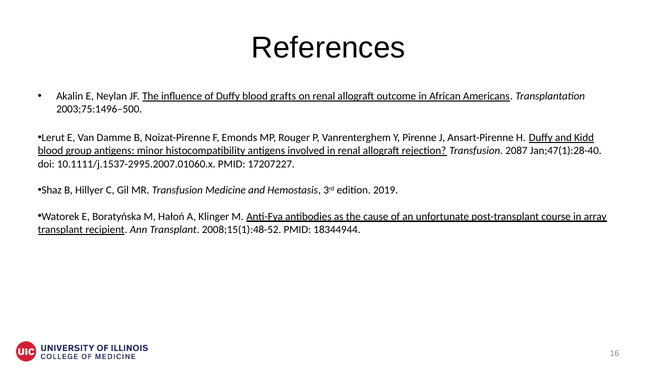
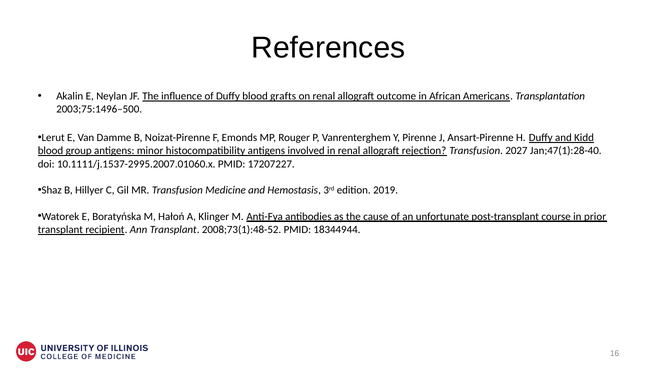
2087: 2087 -> 2027 (516, 151)
array: array -> prior (595, 216)
2008;15(1):48-52: 2008;15(1):48-52 -> 2008;73(1):48-52 (242, 229)
